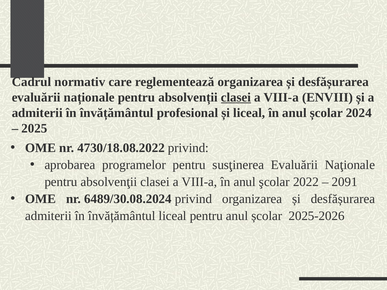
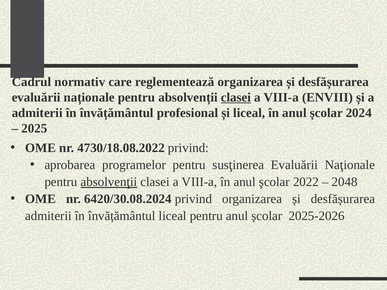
absolvenţii underline: none -> present (109, 182)
2091: 2091 -> 2048 (345, 182)
6489/30.08.2024: 6489/30.08.2024 -> 6420/30.08.2024 (128, 199)
